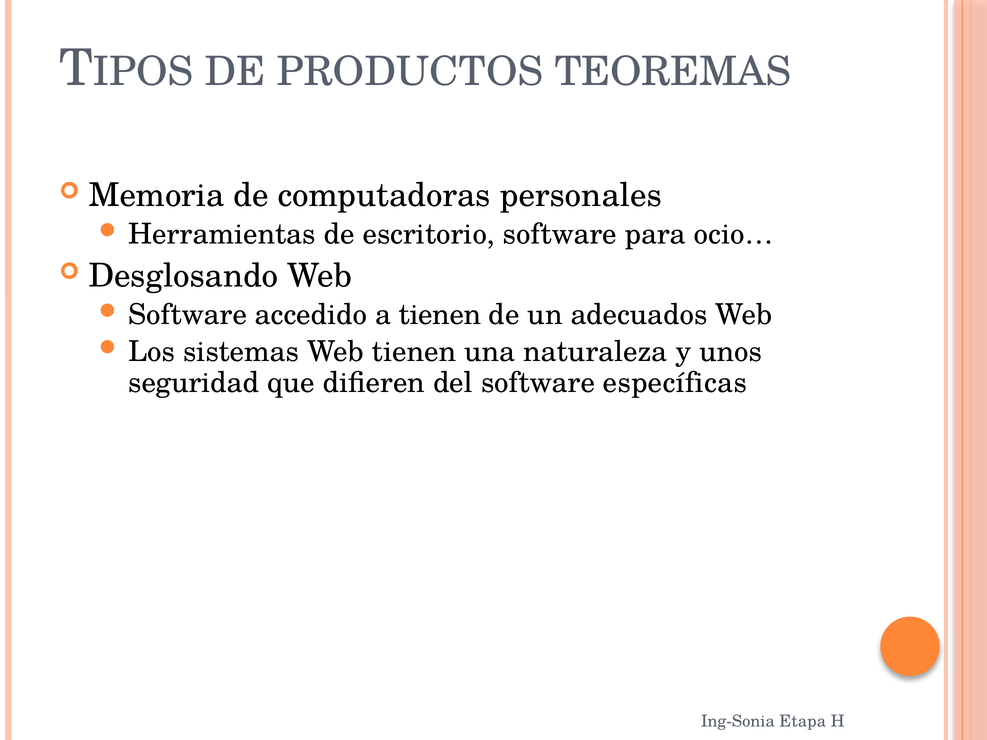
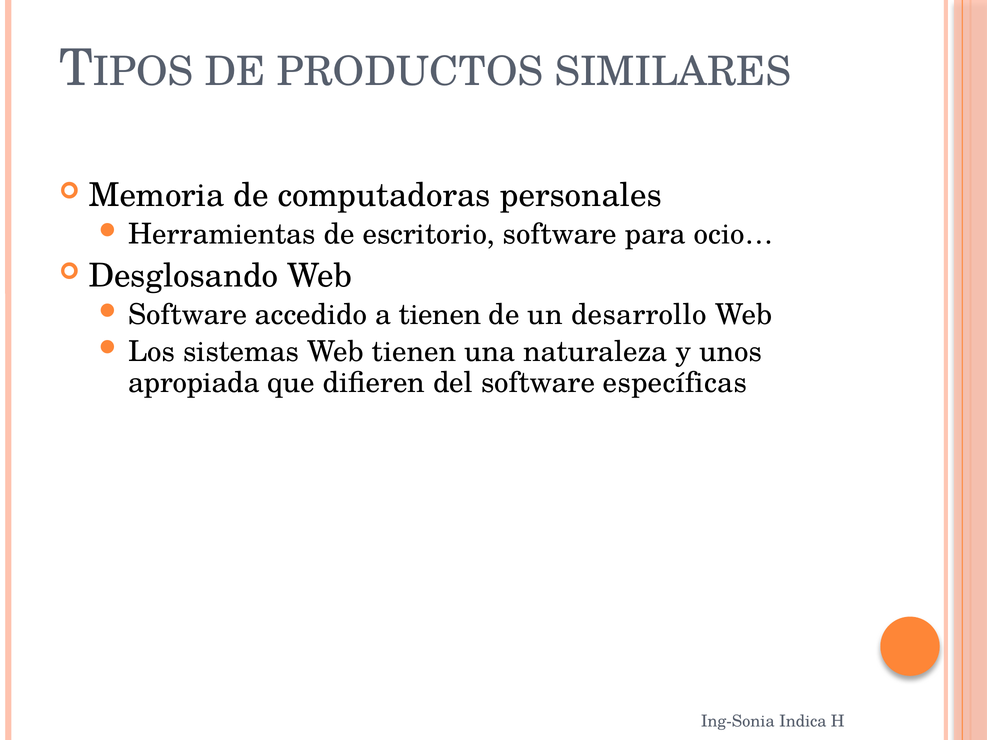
TEOREMAS: TEOREMAS -> SIMILARES (673, 72)
adecuados: adecuados -> desarrollo (639, 315)
seguridad: seguridad -> apropiada (194, 383)
Etapa: Etapa -> Indica (803, 722)
